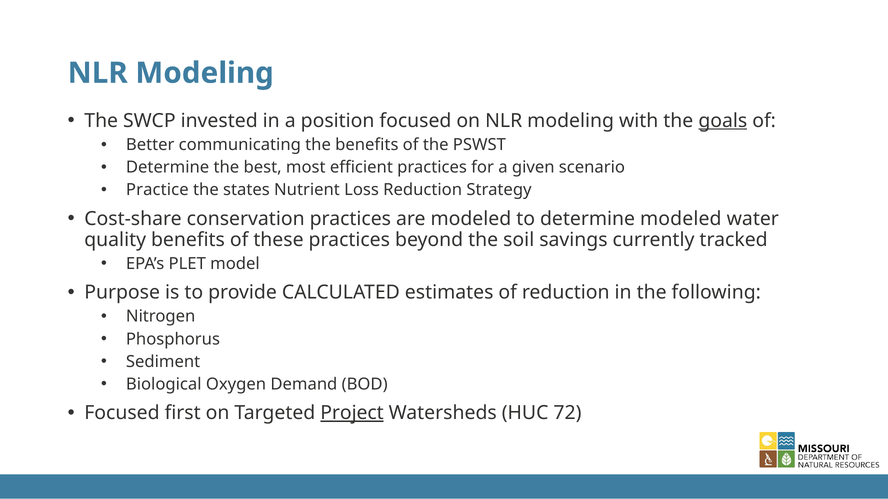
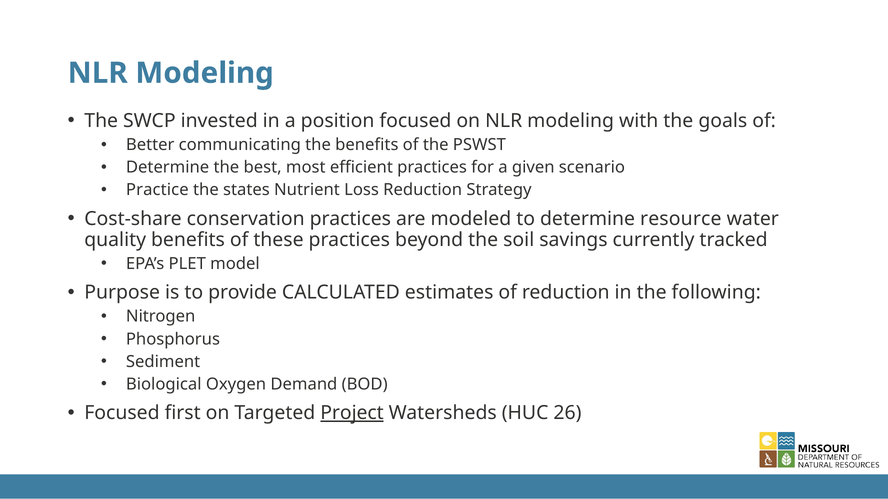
goals underline: present -> none (723, 121)
determine modeled: modeled -> resource (681, 219)
72: 72 -> 26 (567, 413)
